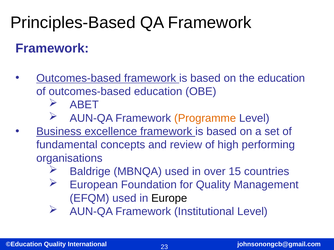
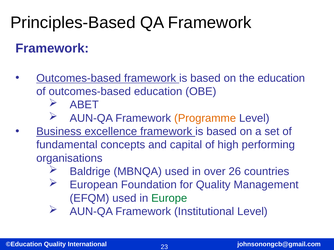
review: review -> capital (186, 145)
15: 15 -> 26 (235, 172)
Europe colour: black -> green (169, 199)
